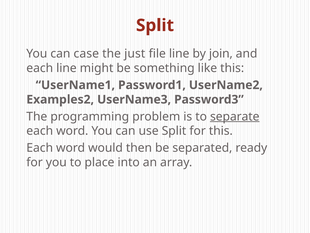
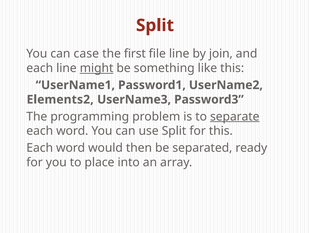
just: just -> first (135, 54)
might underline: none -> present (97, 68)
Examples2: Examples2 -> Elements2 (60, 99)
